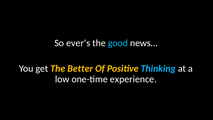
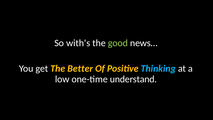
ever's: ever's -> with's (78, 43)
good colour: light blue -> light green (118, 43)
experience: experience -> understand (133, 79)
